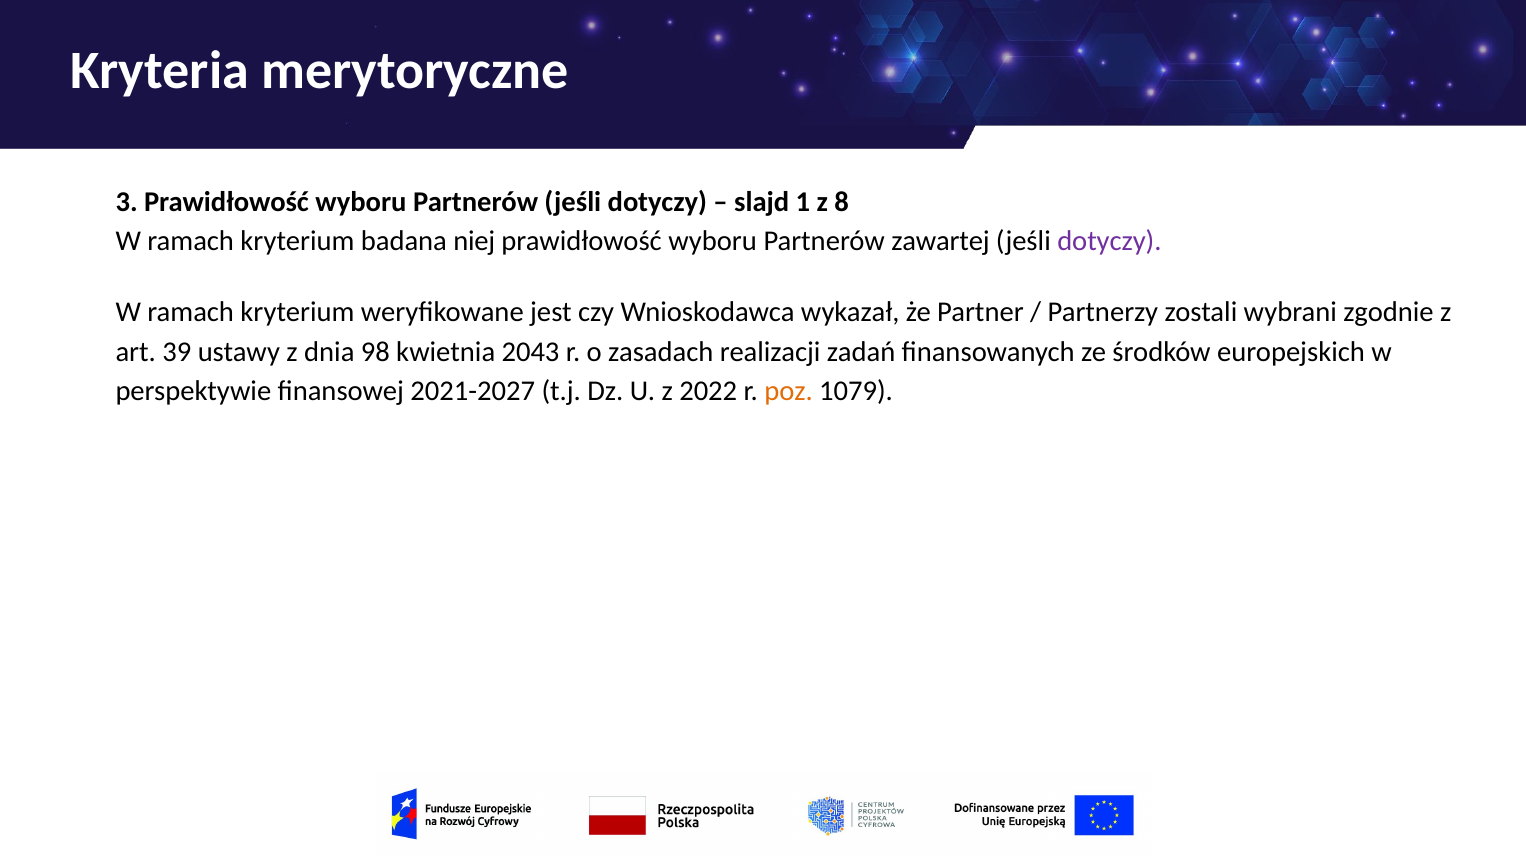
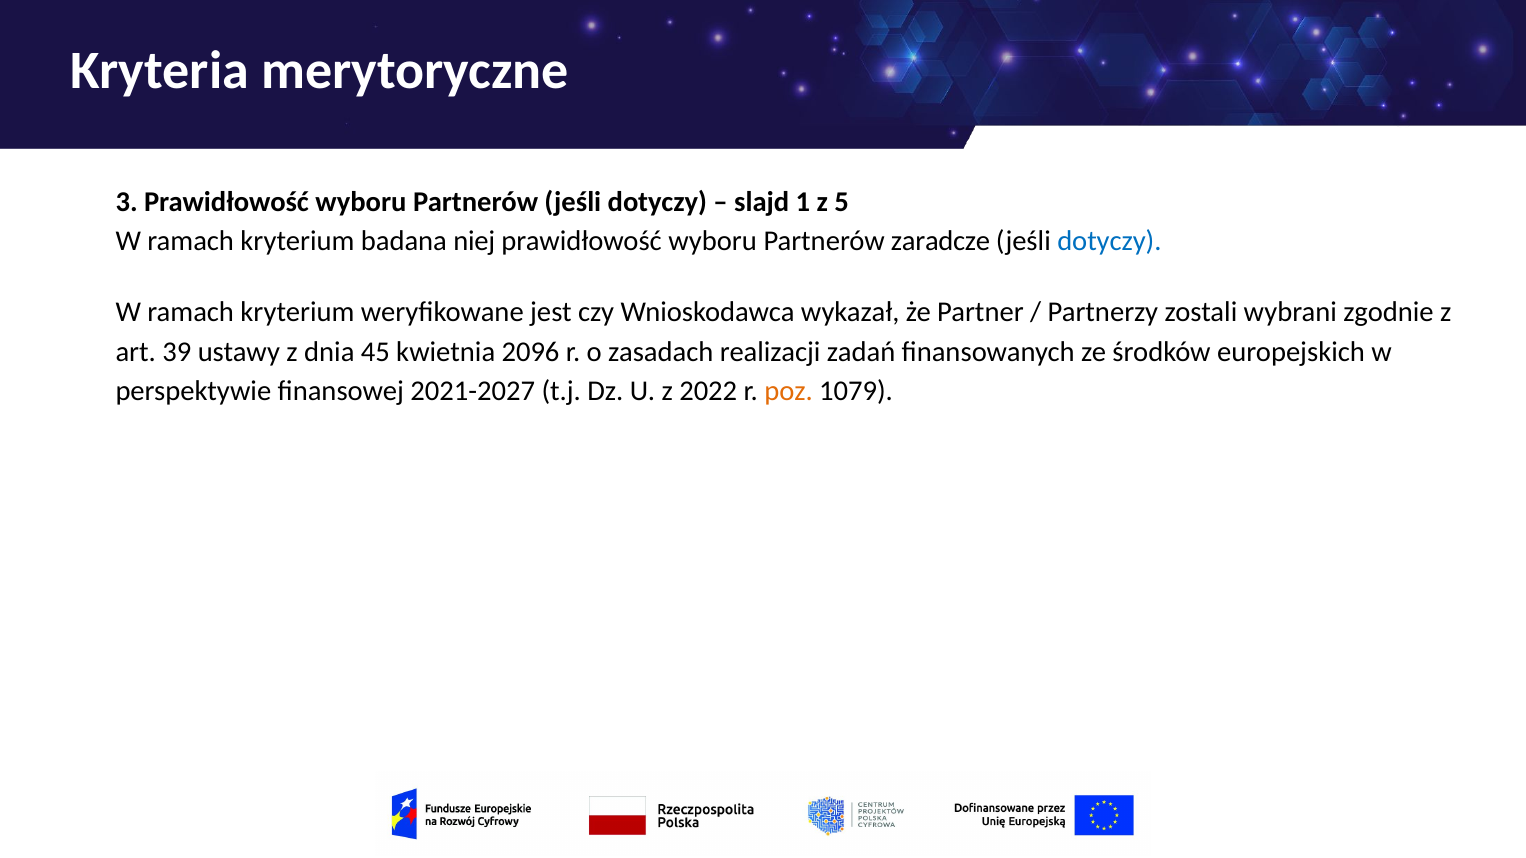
8: 8 -> 5 (842, 202)
zawartej: zawartej -> zaradcze (941, 241)
dotyczy colour: purple -> blue (1109, 241)
98: 98 -> 45 (375, 352)
2043: 2043 -> 2096 (531, 352)
